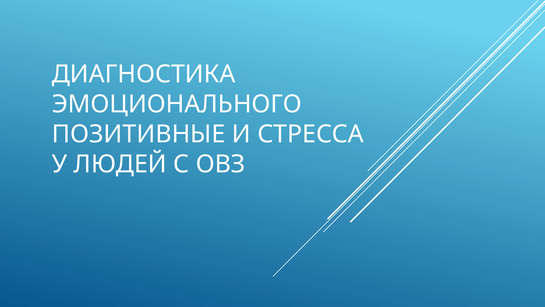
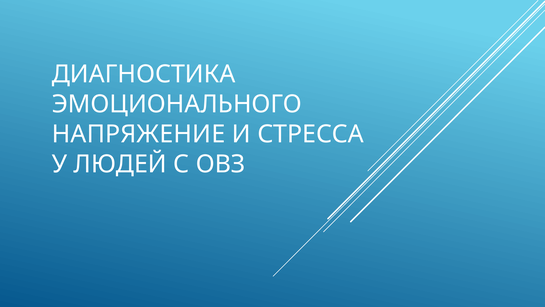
ПОЗИТИВНЫЕ: ПОЗИТИВНЫЕ -> НАПРЯЖЕНИЕ (139, 134)
